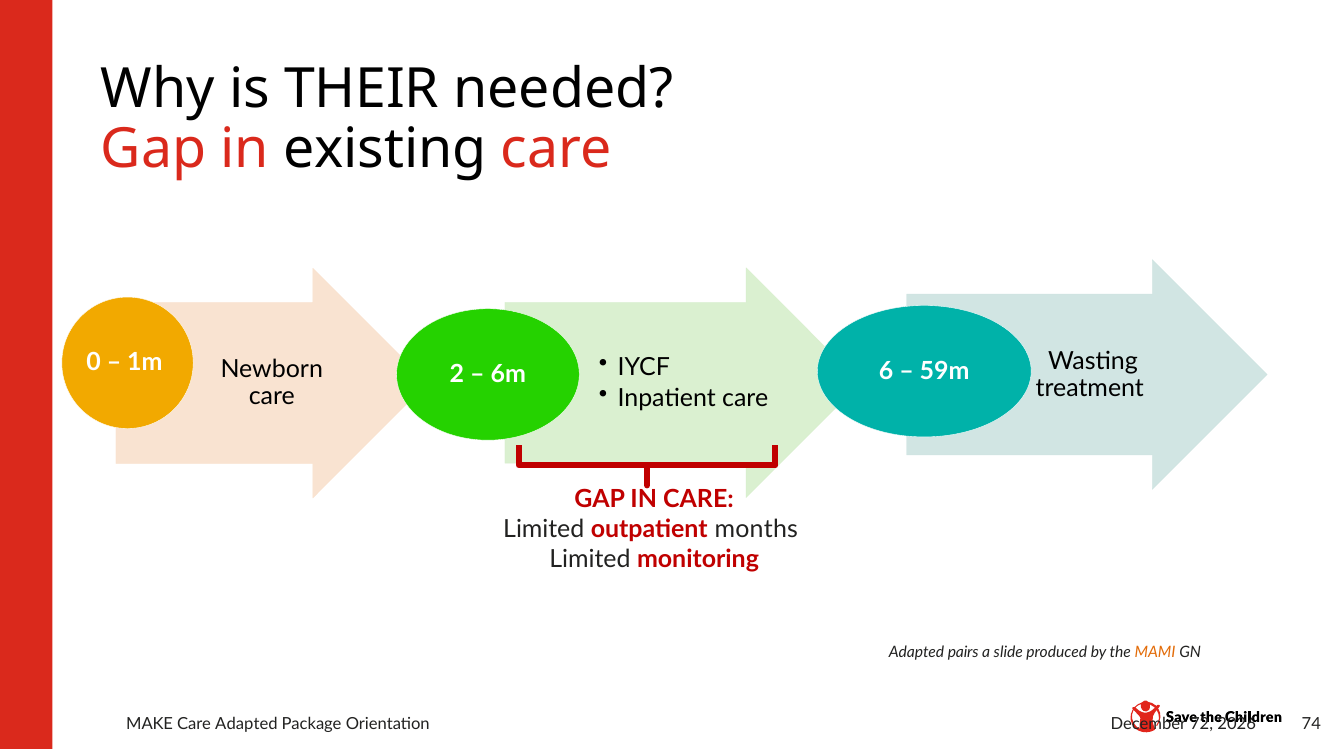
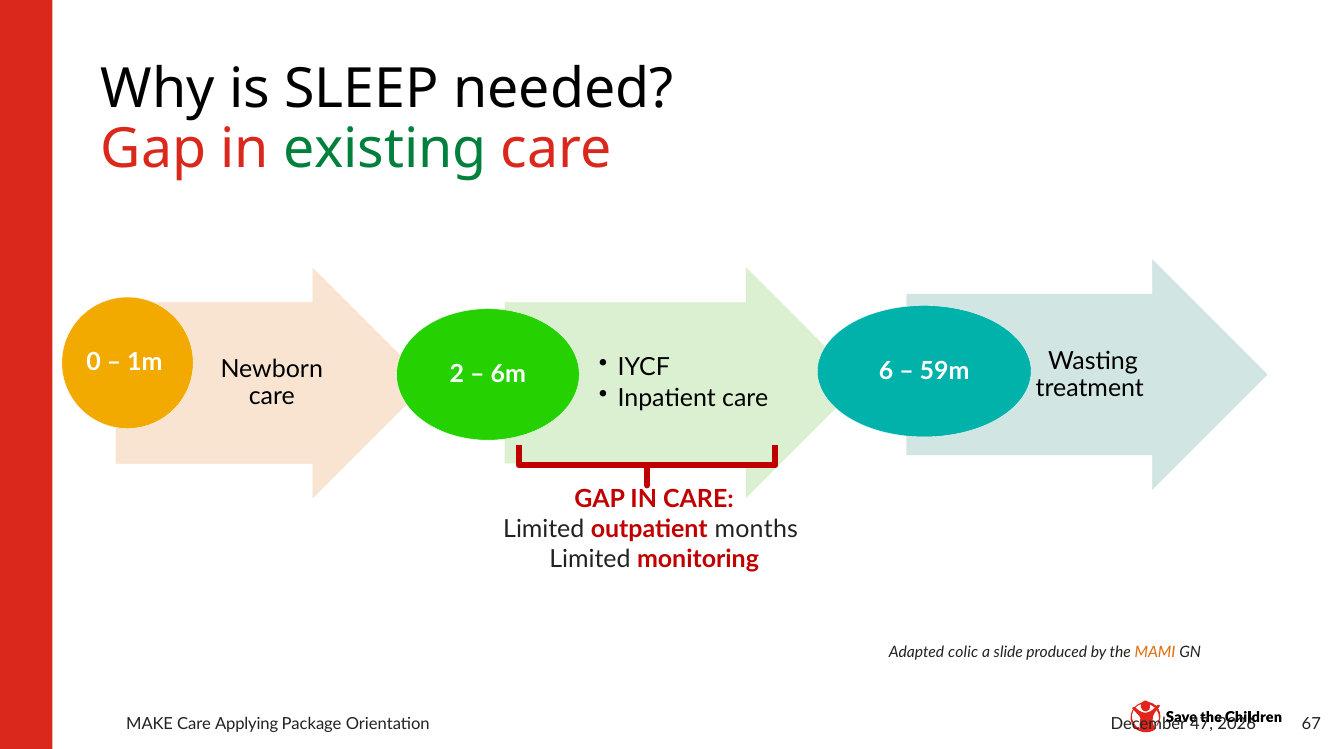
THEIR: THEIR -> SLEEP (362, 89)
existing colour: black -> green (385, 149)
pairs: pairs -> colic (963, 652)
Care Adapted: Adapted -> Applying (247, 724)
72: 72 -> 47 (1202, 724)
74: 74 -> 67 (1311, 724)
